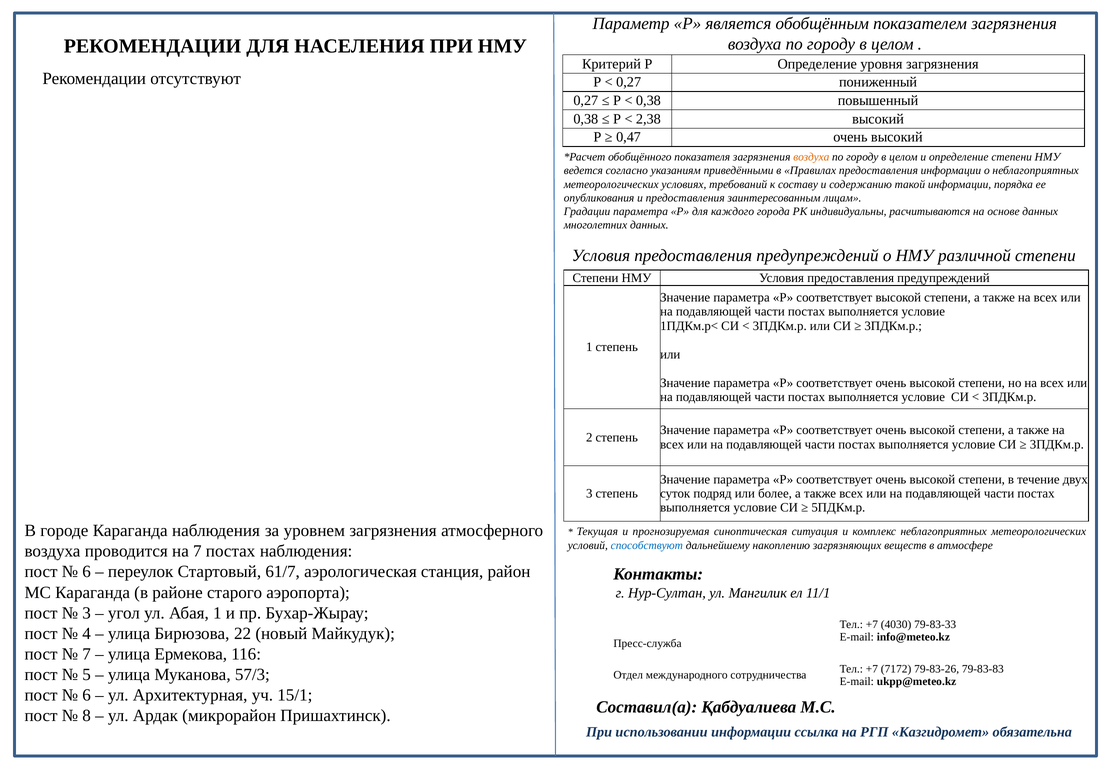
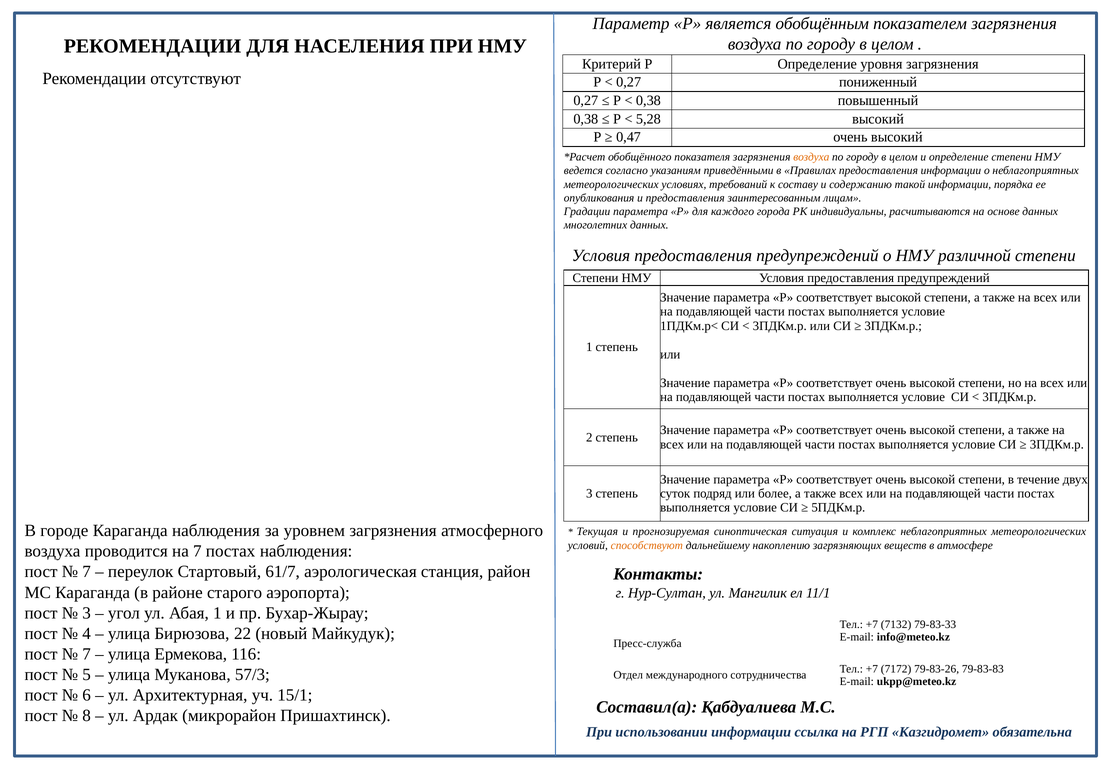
2,38: 2,38 -> 5,28 (648, 119)
способствуют colour: blue -> orange (647, 545)
6: 6 -> 7 (87, 572)
4030: 4030 -> 7132 (896, 625)
